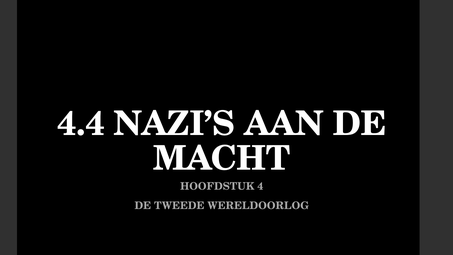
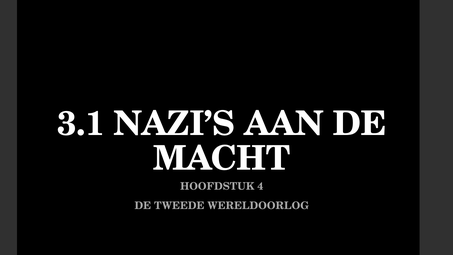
4.4: 4.4 -> 3.1 (81, 124)
